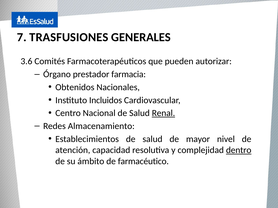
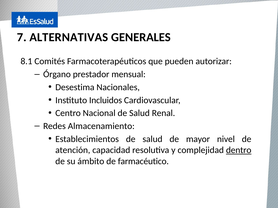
TRASFUSIONES: TRASFUSIONES -> ALTERNATIVAS (69, 37)
3.6: 3.6 -> 8.1 (26, 61)
farmacia: farmacia -> mensual (129, 74)
Obtenidos: Obtenidos -> Desestima (75, 87)
Renal underline: present -> none (163, 113)
